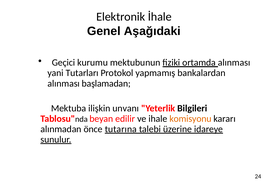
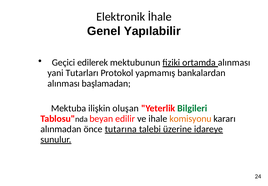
Aşağıdaki: Aşağıdaki -> Yapılabilir (152, 31)
kurumu: kurumu -> edilerek (93, 62)
unvanı: unvanı -> oluşan (126, 108)
Bilgileri colour: black -> green (192, 108)
